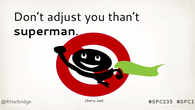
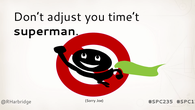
than’t: than’t -> time’t (124, 17)
